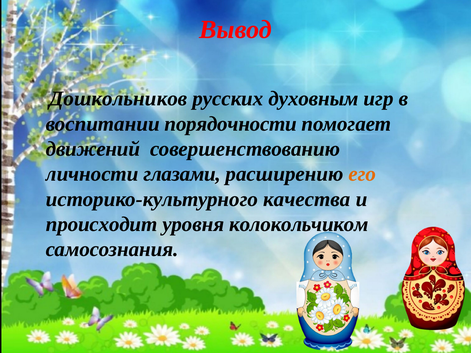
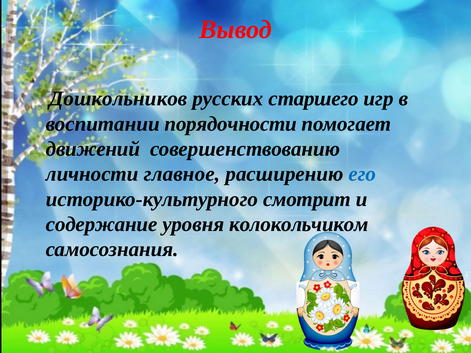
духовным: духовным -> старшего (314, 99)
глазами: глазами -> главное (182, 174)
его colour: orange -> blue (362, 174)
качества: качества -> смотрит (307, 199)
происходит: происходит -> содержание (102, 224)
